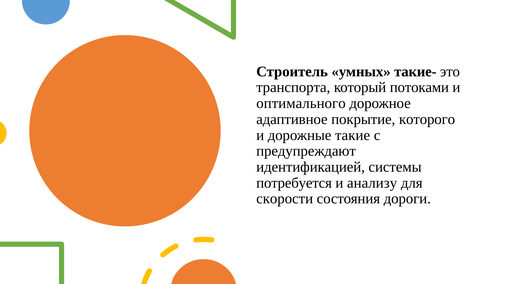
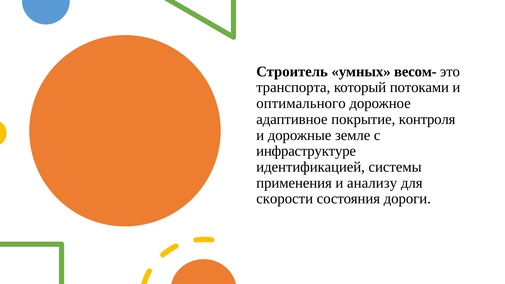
такие-: такие- -> весом- (415, 72)
которого: которого -> контроля (427, 119)
такие: такие -> земле (353, 135)
предупреждают: предупреждают -> инфраструктуре (306, 151)
потребуется: потребуется -> применения (294, 183)
